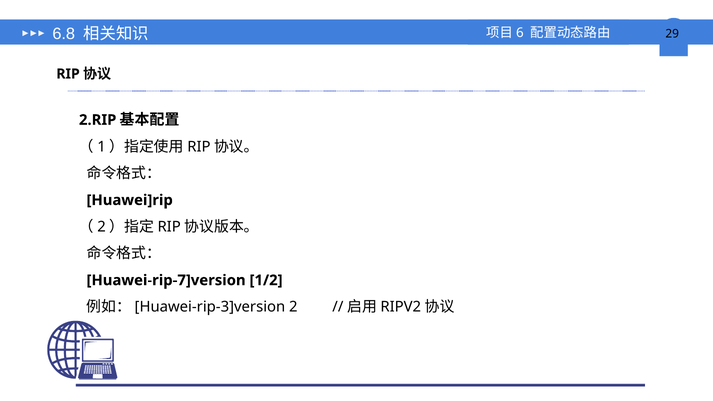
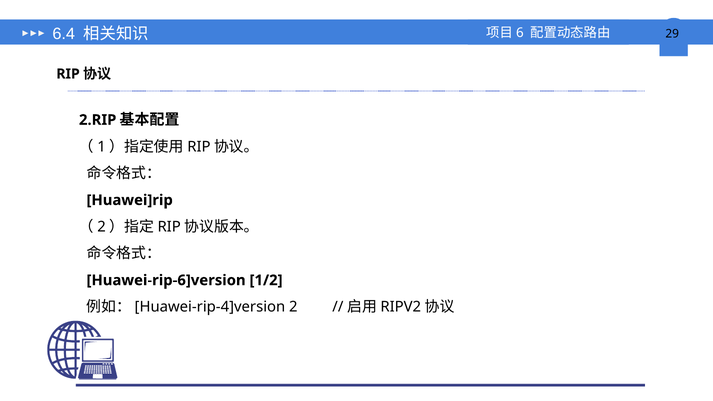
6.8: 6.8 -> 6.4 (64, 34)
Huawei-rip-7]version: Huawei-rip-7]version -> Huawei-rip-6]version (166, 280)
Huawei-rip-3]version: Huawei-rip-3]version -> Huawei-rip-4]version (210, 307)
